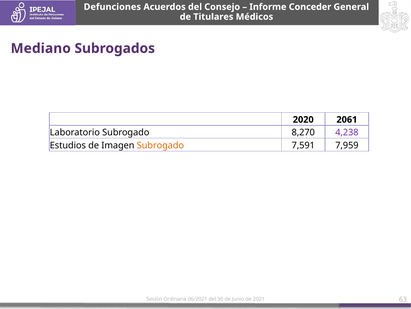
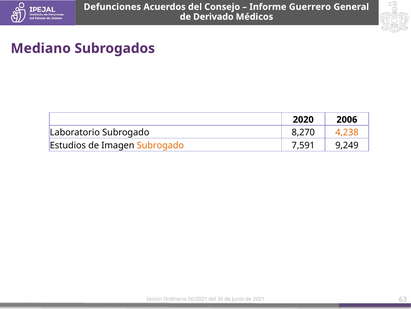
Conceder: Conceder -> Guerrero (310, 7)
Titulares: Titulares -> Derivado (213, 17)
2061: 2061 -> 2006 (347, 119)
4,238 colour: purple -> orange (347, 132)
7,959: 7,959 -> 9,249 (347, 145)
